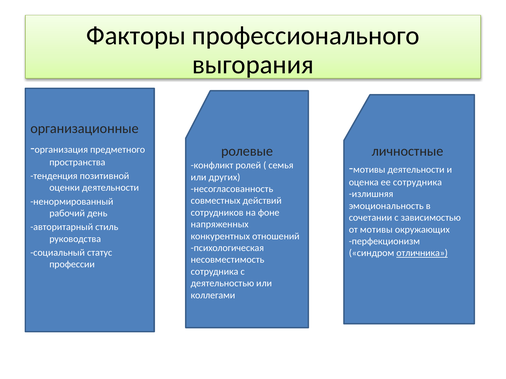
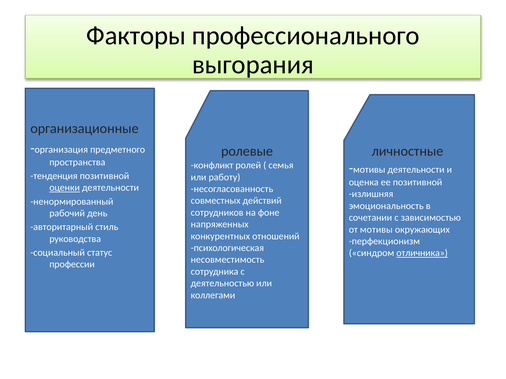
других: других -> работу (224, 177)
ее сотрудника: сотрудника -> позитивной (418, 182)
оценки underline: none -> present (65, 188)
